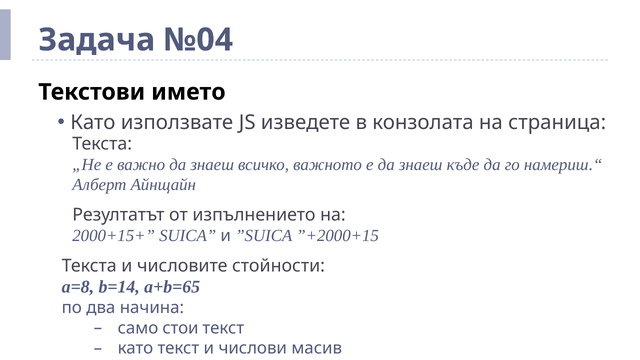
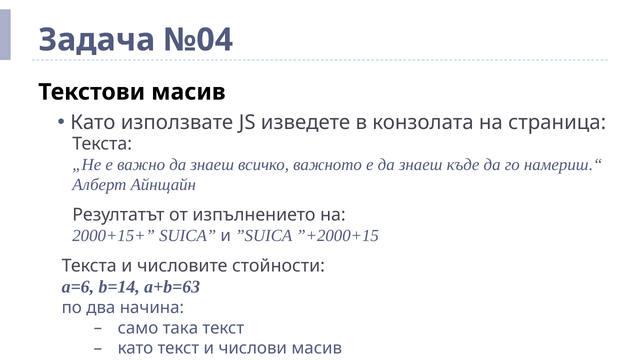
Текстови името: името -> масив (188, 92)
a=8: a=8 -> a=6 (78, 287)
a+b=65: a+b=65 -> a+b=63 (172, 287)
стои: стои -> така (180, 328)
